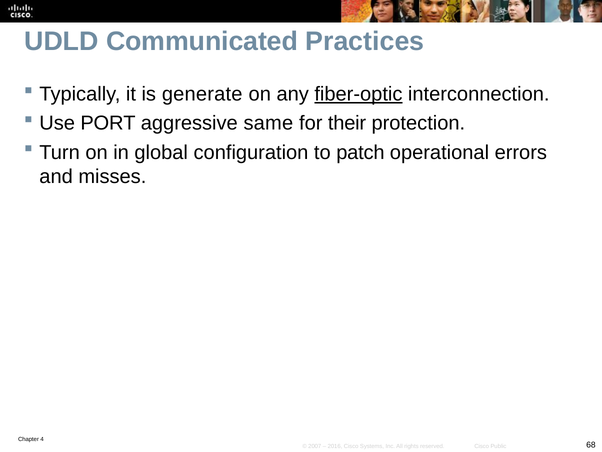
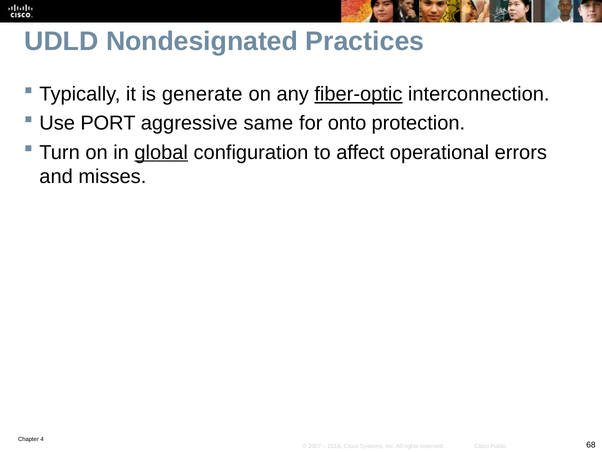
Communicated: Communicated -> Nondesignated (202, 41)
their: their -> onto (347, 123)
global underline: none -> present (161, 152)
patch: patch -> affect (360, 152)
